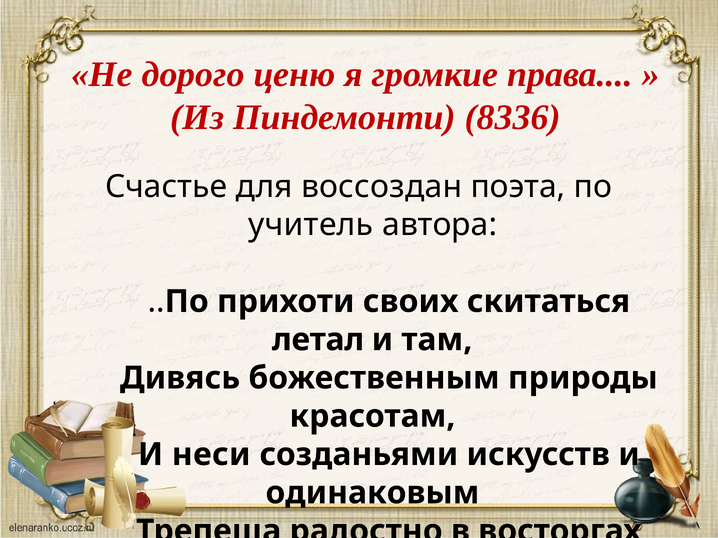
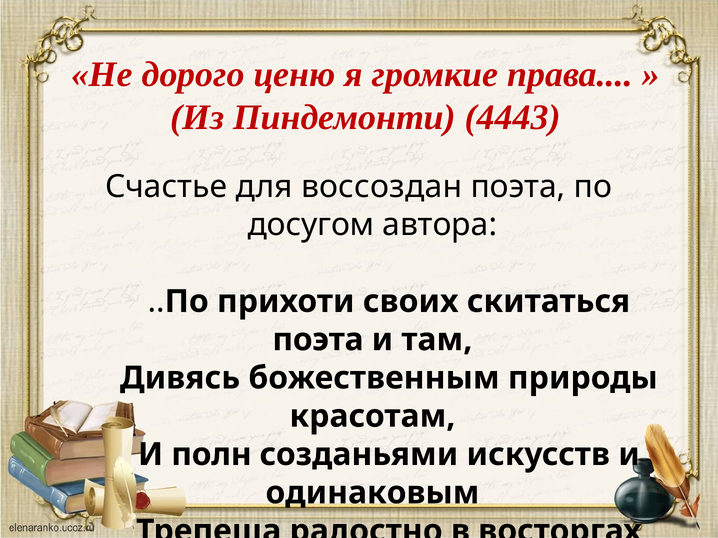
8336: 8336 -> 4443 (513, 118)
учитель: учитель -> досугом (311, 225)
летал: летал -> поэта (318, 340)
неси: неси -> полн (211, 455)
